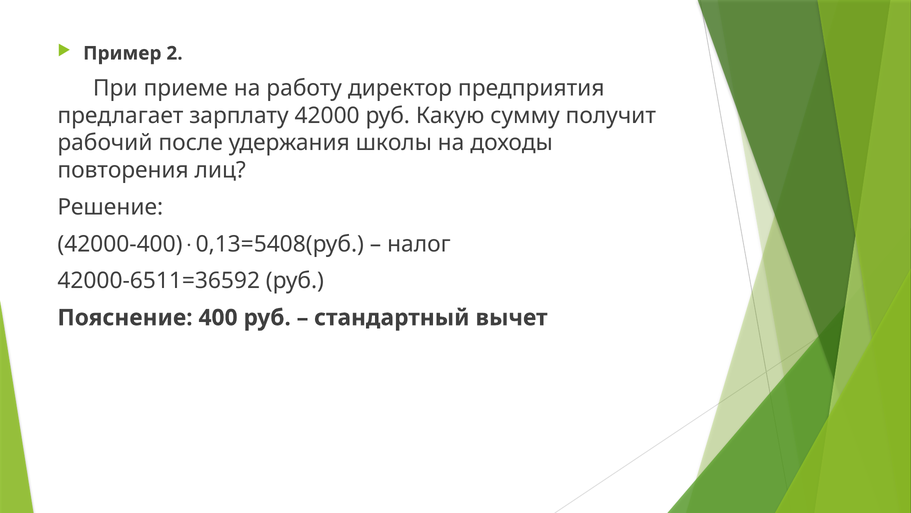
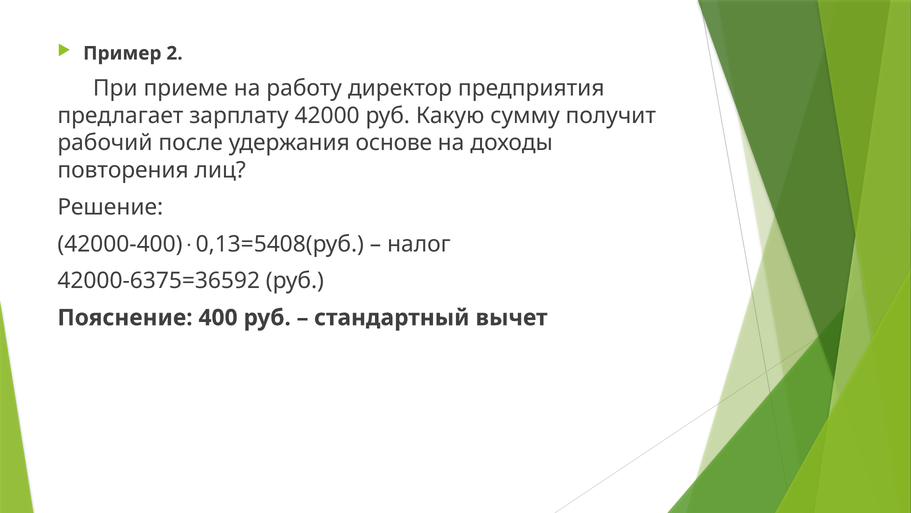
школы: школы -> основе (394, 143)
42000-6511=36592: 42000-6511=36592 -> 42000-6375=36592 (159, 281)
